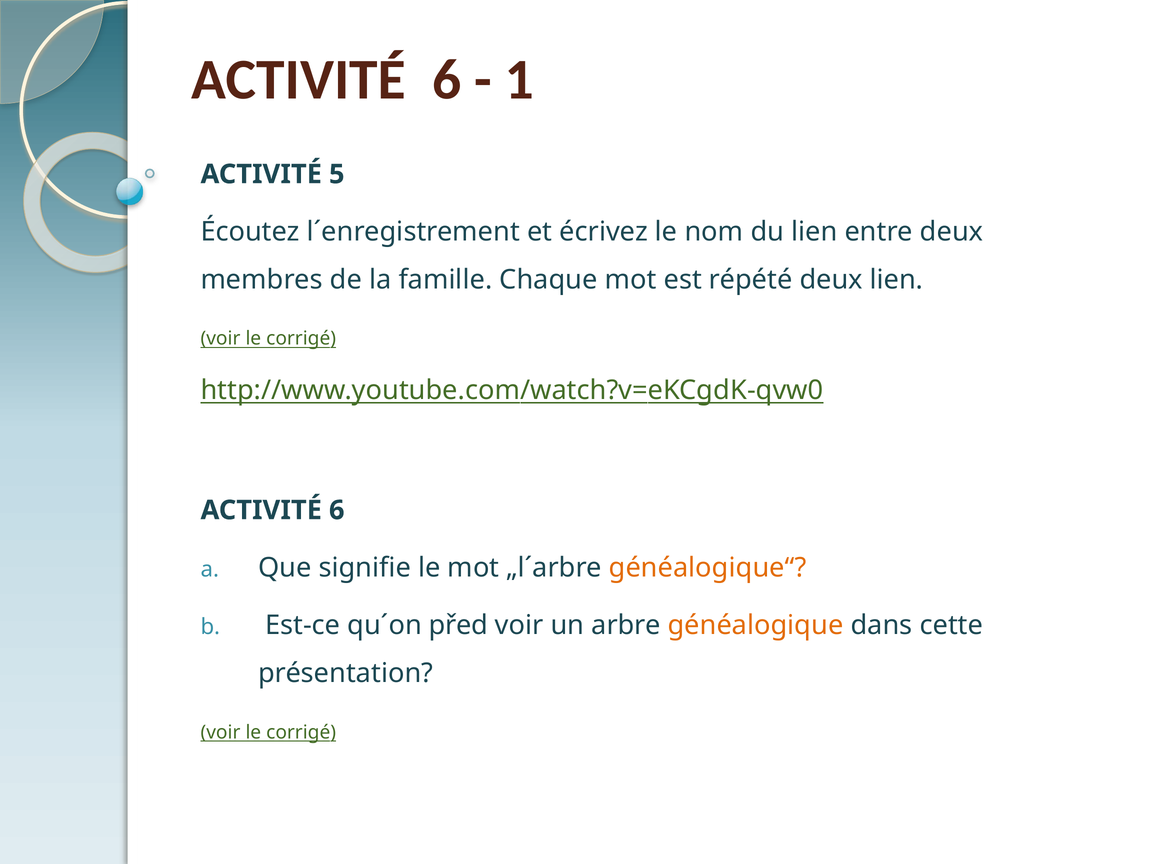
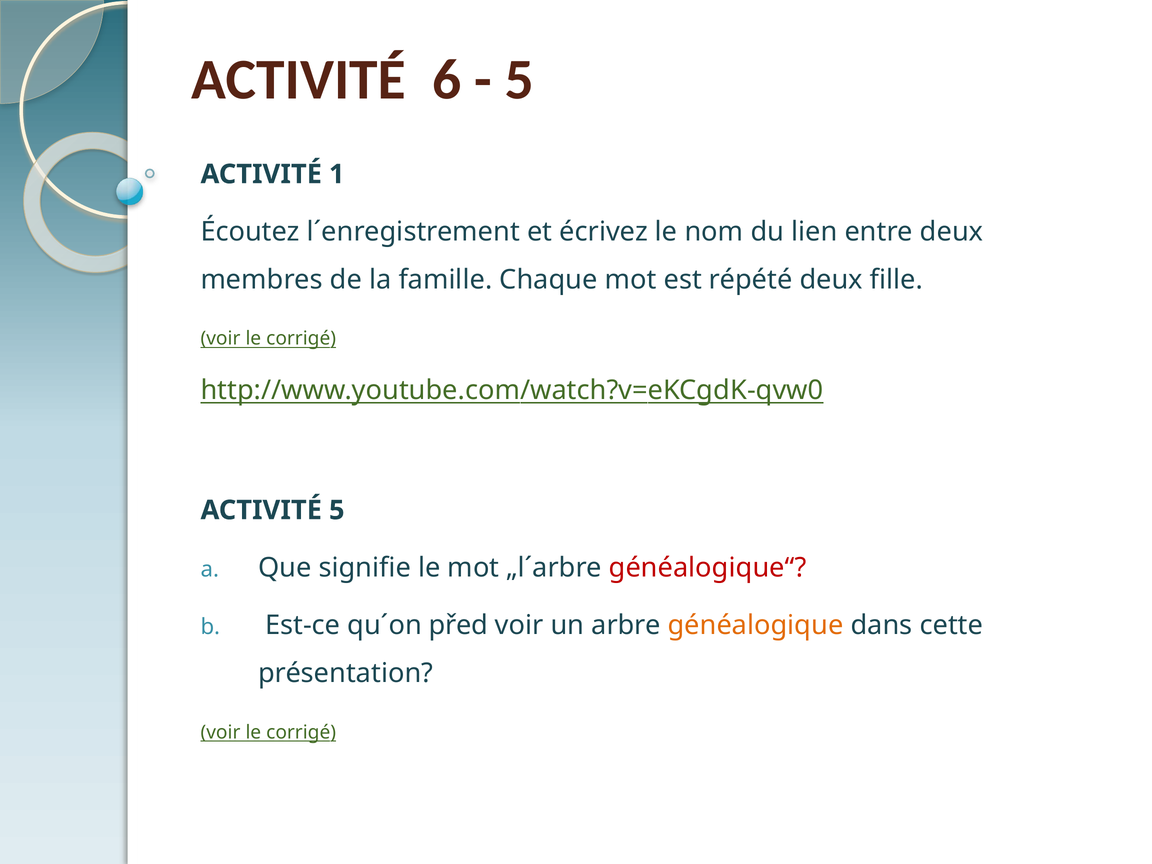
1: 1 -> 5 (519, 80)
5: 5 -> 1 (337, 174)
deux lien: lien -> fille (896, 280)
6: 6 -> 5 (337, 510)
généalogique“ colour: orange -> red (708, 568)
